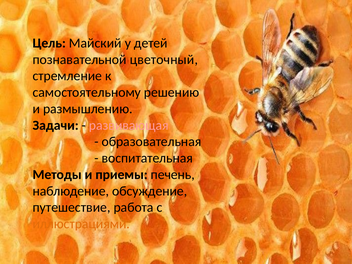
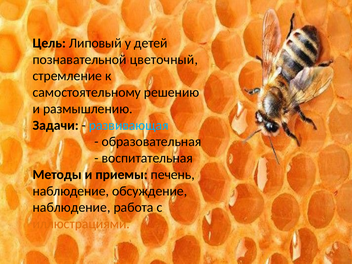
Майский: Майский -> Липовый (95, 43)
развивающая colour: pink -> light blue (129, 125)
путешествие: путешествие -> наблюдение (71, 207)
